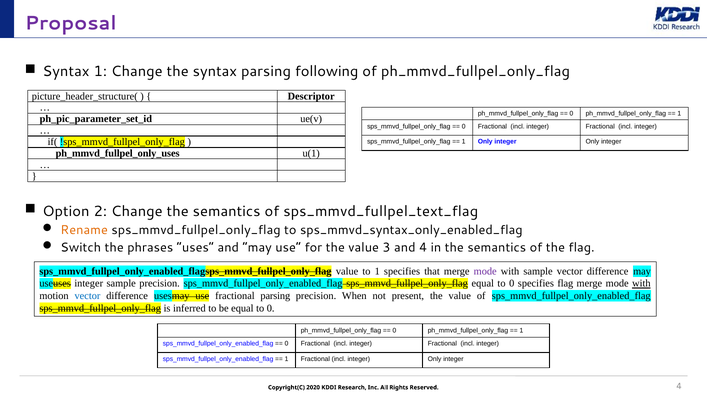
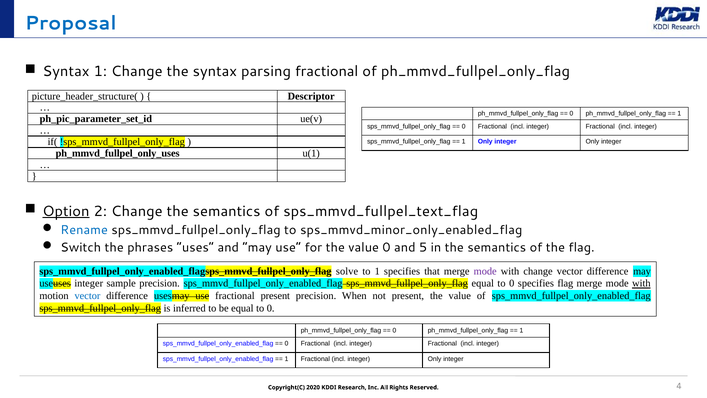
Proposal colour: purple -> blue (71, 23)
parsing following: following -> fractional (327, 71)
Option underline: none -> present (66, 211)
Rename colour: orange -> blue (84, 230)
sps_mmvd_syntax_only_enabled_flag: sps_mmvd_syntax_only_enabled_flag -> sps_mmvd_minor_only_enabled_flag (411, 230)
value 3: 3 -> 0 (387, 247)
and 4: 4 -> 5 (423, 247)
sps_mmvd_fullpel_only_enabled_flagsps_mmvd_fullpel_only_flag value: value -> solve (347, 271)
with sample: sample -> change (538, 271)
fractional parsing: parsing -> present (275, 296)
